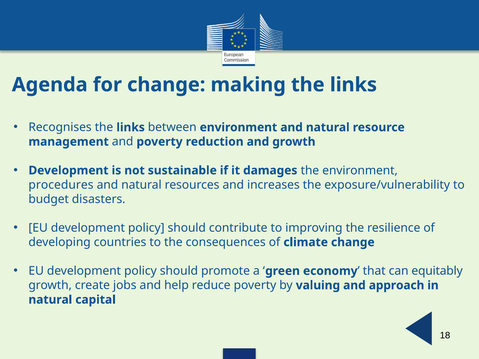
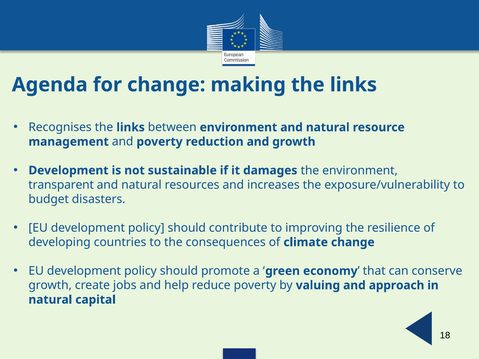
procedures: procedures -> transparent (61, 185)
equitably: equitably -> conserve (437, 271)
